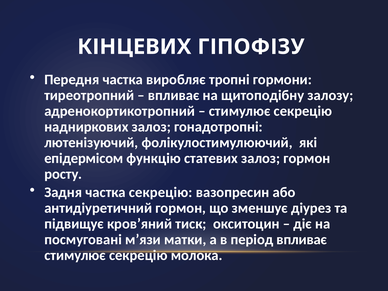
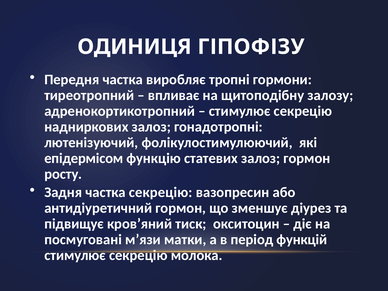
КІНЦЕВИХ: КІНЦЕВИХ -> ОДИНИЦЯ (134, 47)
період впливає: впливає -> функцій (302, 240)
